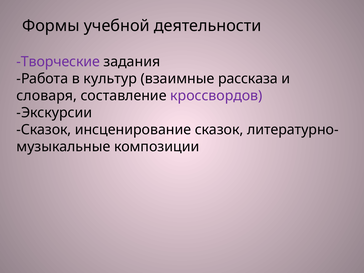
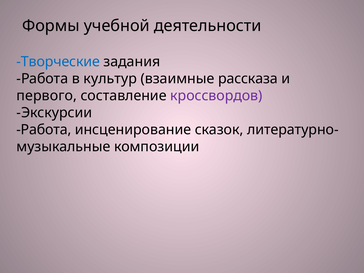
Творческие colour: purple -> blue (58, 62)
словаря: словаря -> первого (47, 96)
Сказок: Сказок -> Работа (44, 130)
